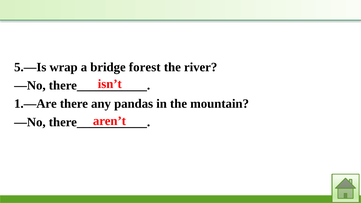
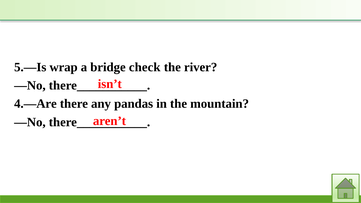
forest: forest -> check (145, 67)
1.—Are: 1.—Are -> 4.—Are (35, 104)
